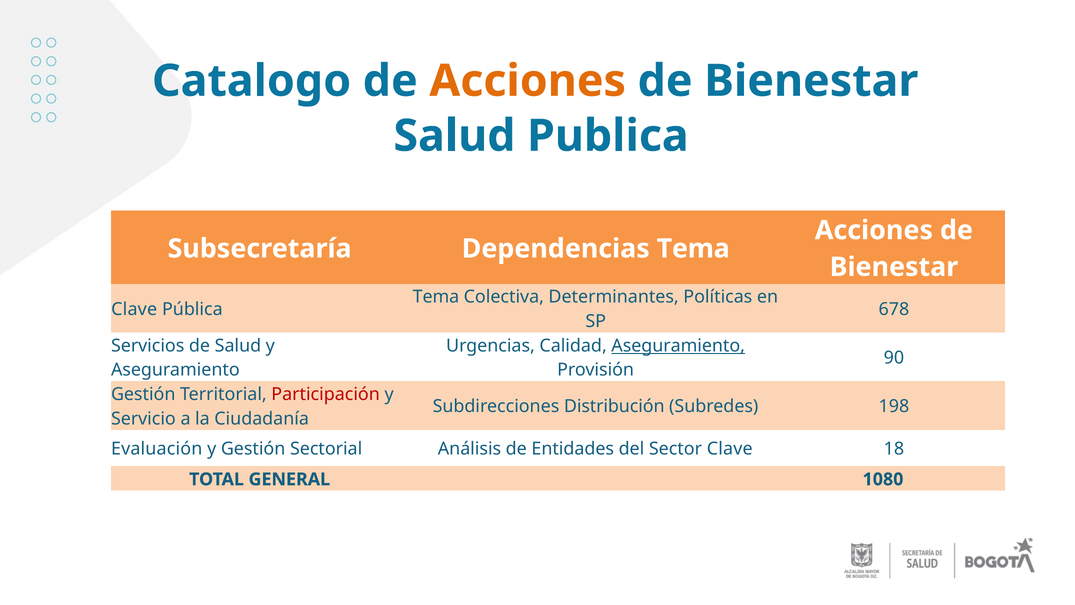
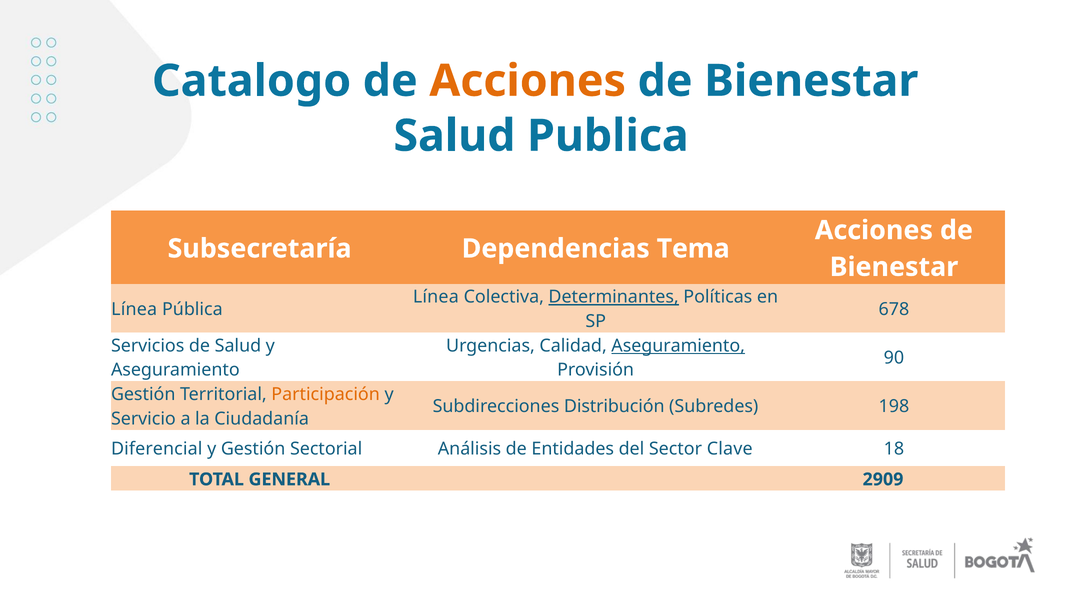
Tema: Tema -> Línea (436, 297)
Determinantes underline: none -> present (614, 297)
Clave: Clave -> Línea (134, 309)
Participación colour: red -> orange (326, 394)
Evaluación: Evaluación -> Diferencial (157, 449)
1080: 1080 -> 2909 (883, 479)
